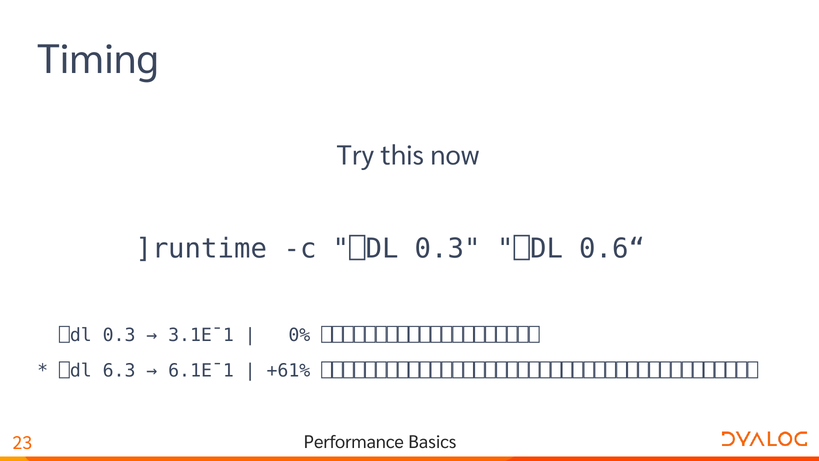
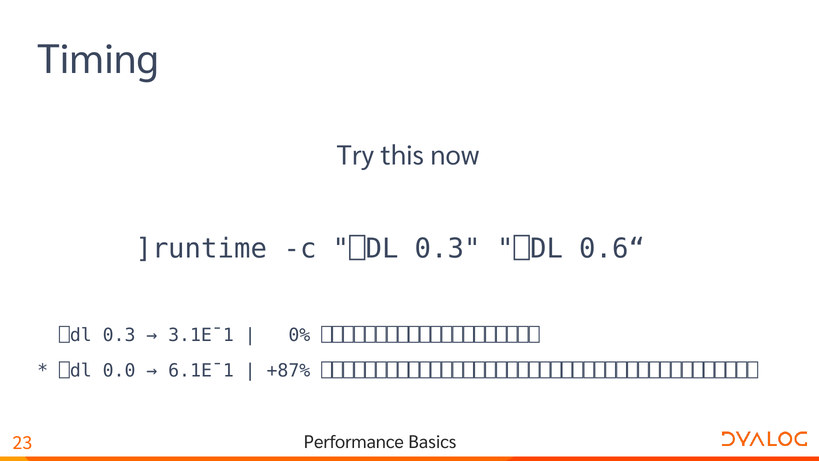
6.3: 6.3 -> 0.0 (119, 371)
+61%: +61% -> +87% (288, 371)
